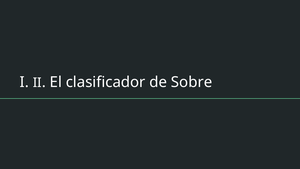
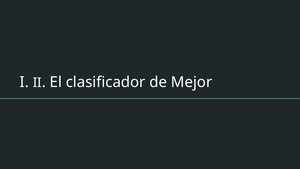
Sobre: Sobre -> Mejor (192, 82)
